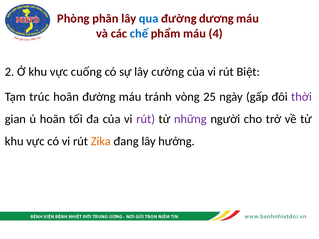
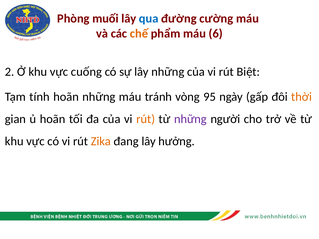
phân: phân -> muối (106, 19)
dương: dương -> cường (216, 19)
chế colour: blue -> orange (139, 34)
4: 4 -> 6 (216, 34)
lây cường: cường -> những (168, 72)
trúc: trúc -> tính (40, 97)
hoãn đường: đường -> những (99, 97)
25: 25 -> 95 (210, 97)
thời colour: purple -> orange (302, 97)
rút colour: purple -> orange (146, 119)
